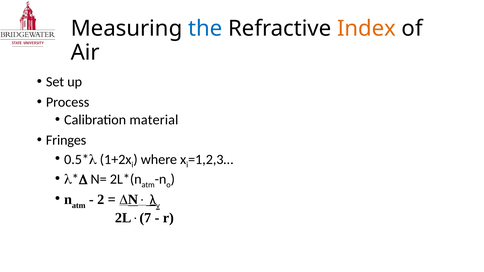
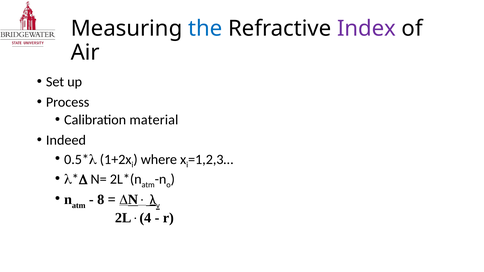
Index colour: orange -> purple (367, 29)
Fringes: Fringes -> Indeed (66, 140)
2: 2 -> 8 (101, 200)
7: 7 -> 4 (145, 218)
